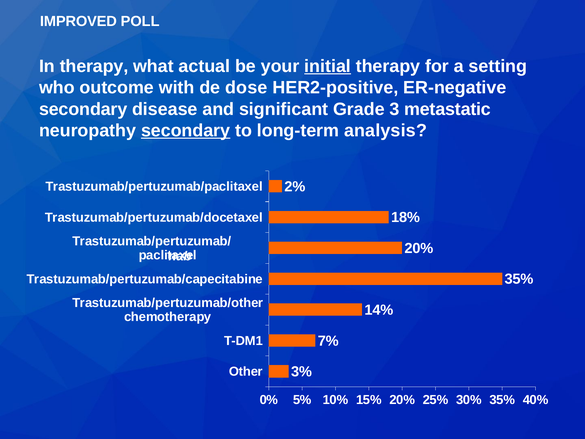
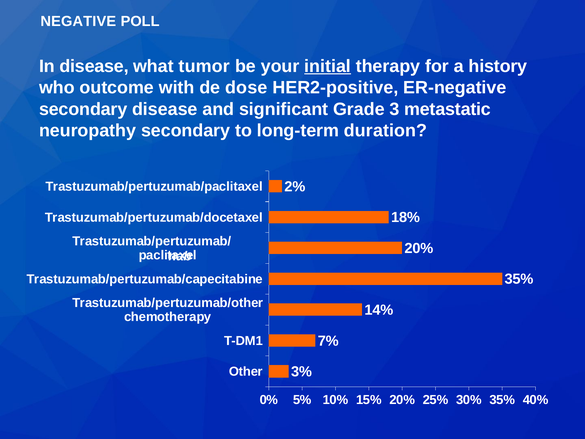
IMPROVED: IMPROVED -> NEGATIVE (78, 21)
In therapy: therapy -> disease (94, 66)
actual: actual -> tumor (204, 66)
setting: setting -> history (498, 66)
secondary underline: present -> none (186, 130)
analysis: analysis -> duration (386, 130)
